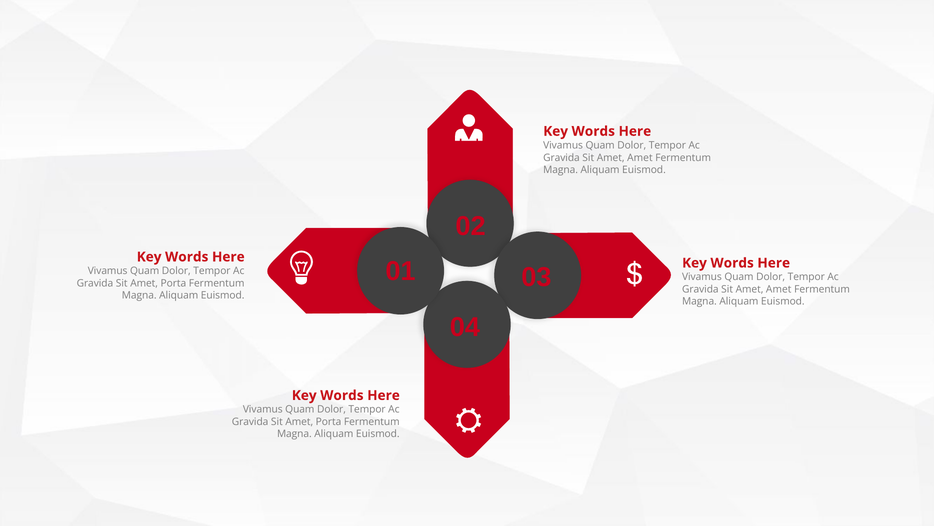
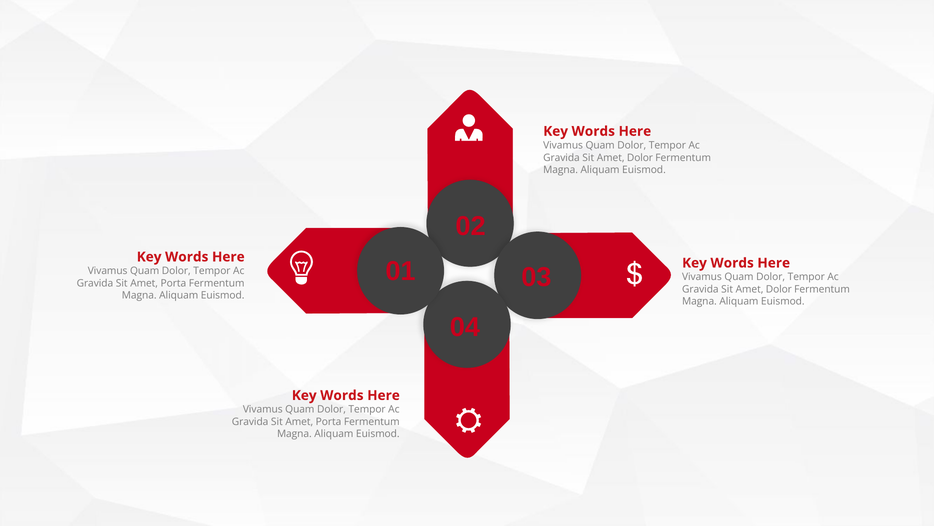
Amet: Amet -> Dolor (640, 157)
Amet: Amet -> Dolor (779, 289)
